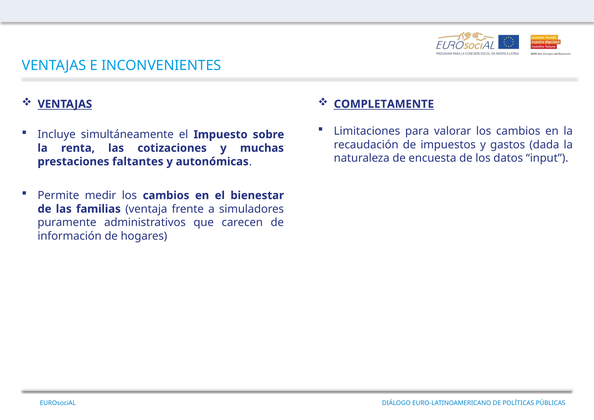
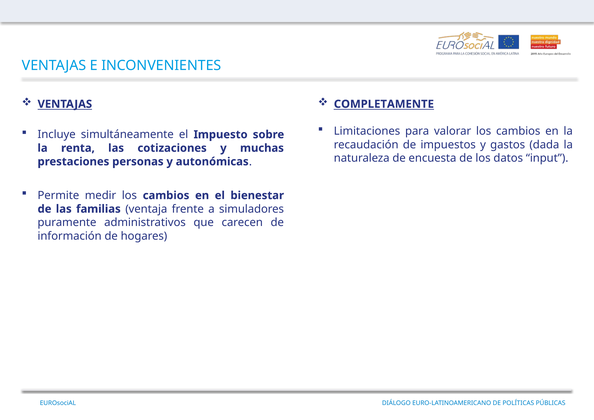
faltantes: faltantes -> personas (138, 162)
